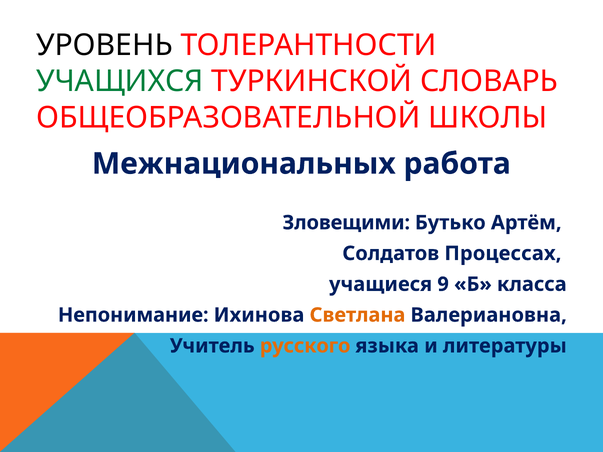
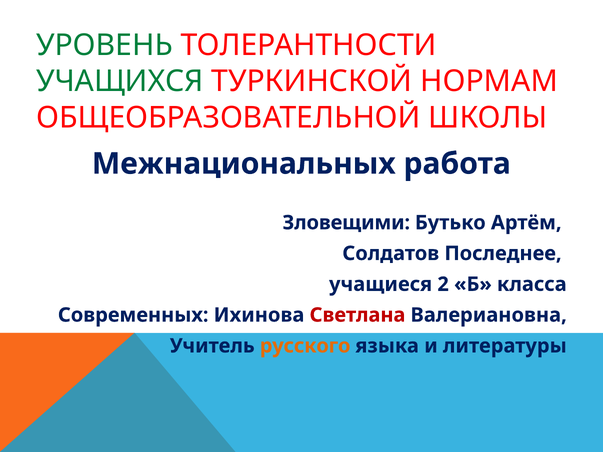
УРОВЕНЬ colour: black -> green (105, 45)
СЛОВАРЬ: СЛОВАРЬ -> НОРМАМ (489, 81)
Процессах: Процессах -> Последнее (503, 254)
9: 9 -> 2 (443, 284)
Непонимание: Непонимание -> Современных (133, 315)
Светлана colour: orange -> red (357, 315)
